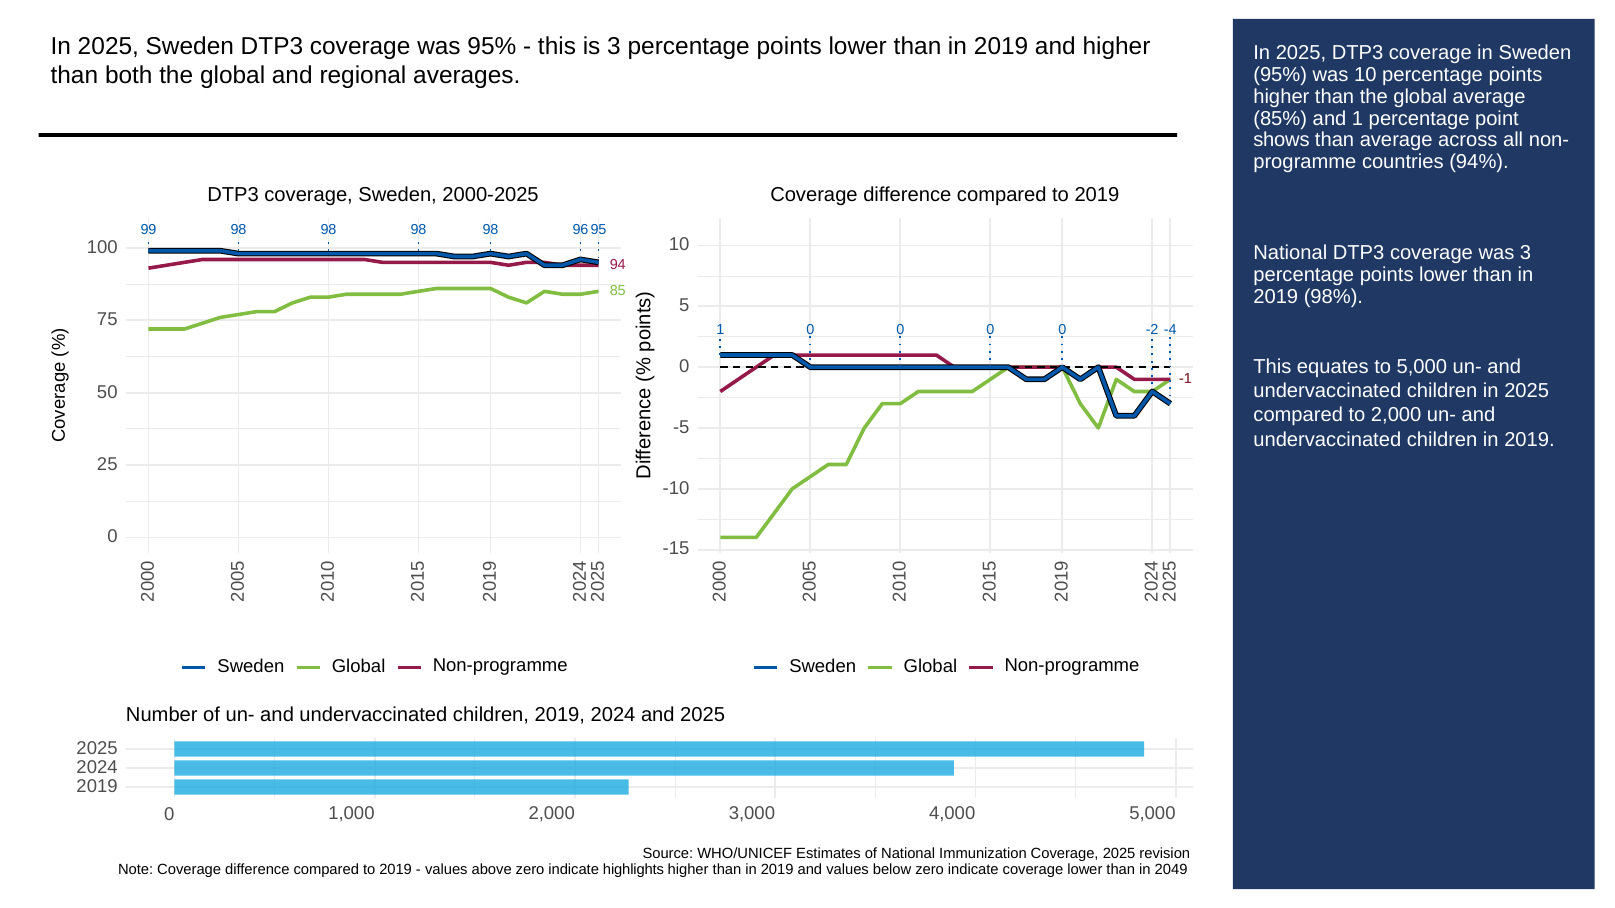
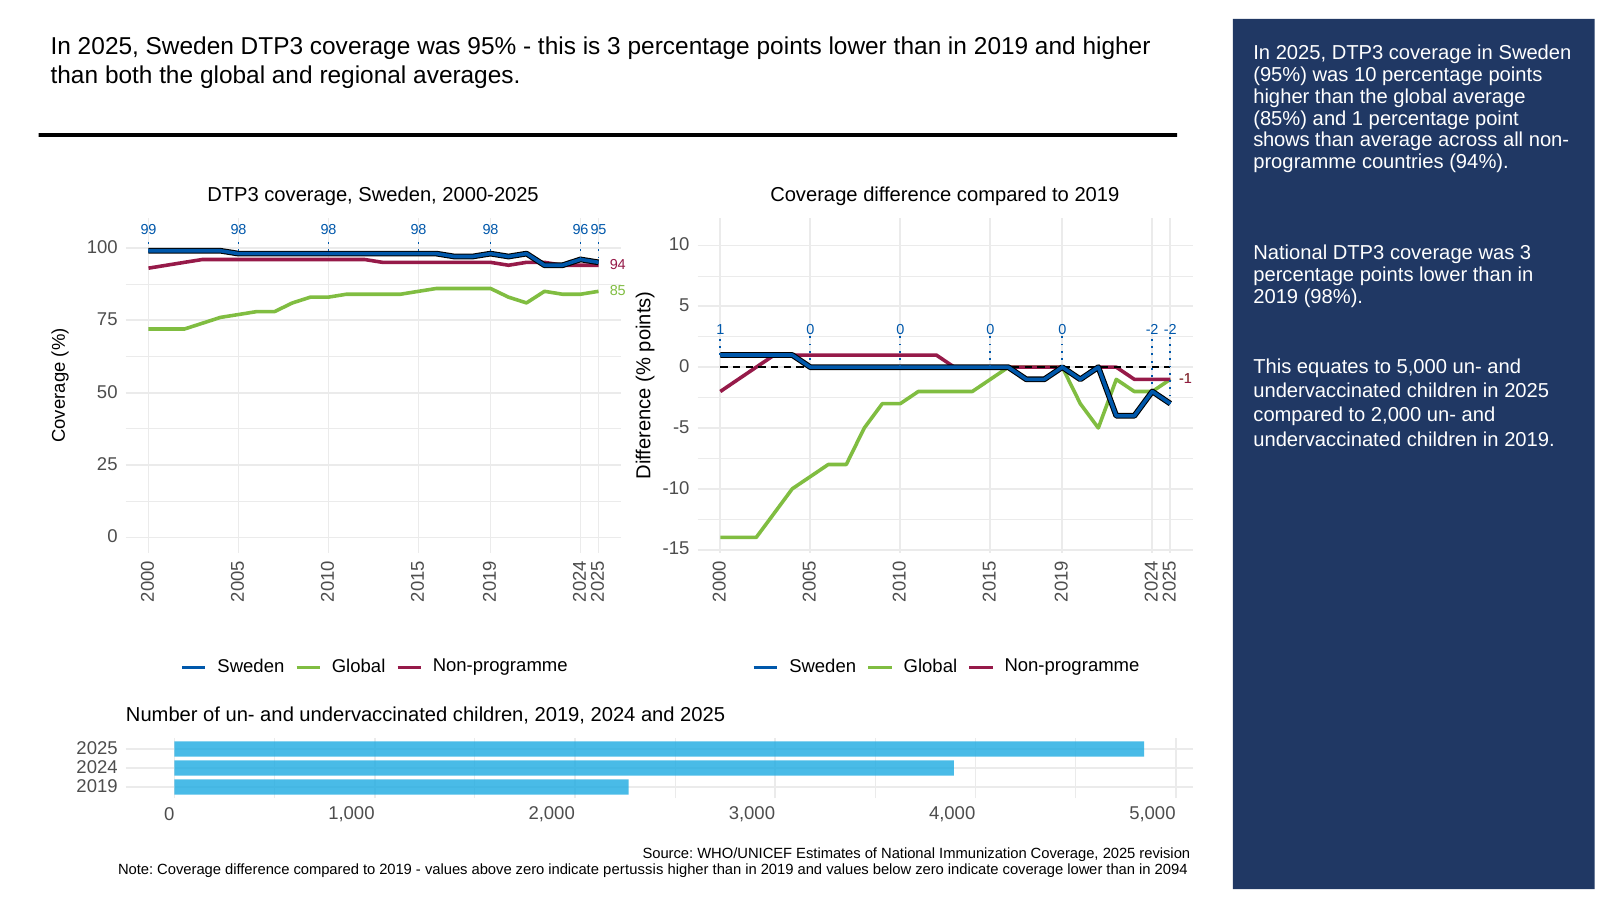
-2 -4: -4 -> -2 (1170, 330)
highlights: highlights -> pertussis (633, 870)
2049: 2049 -> 2094 (1171, 870)
